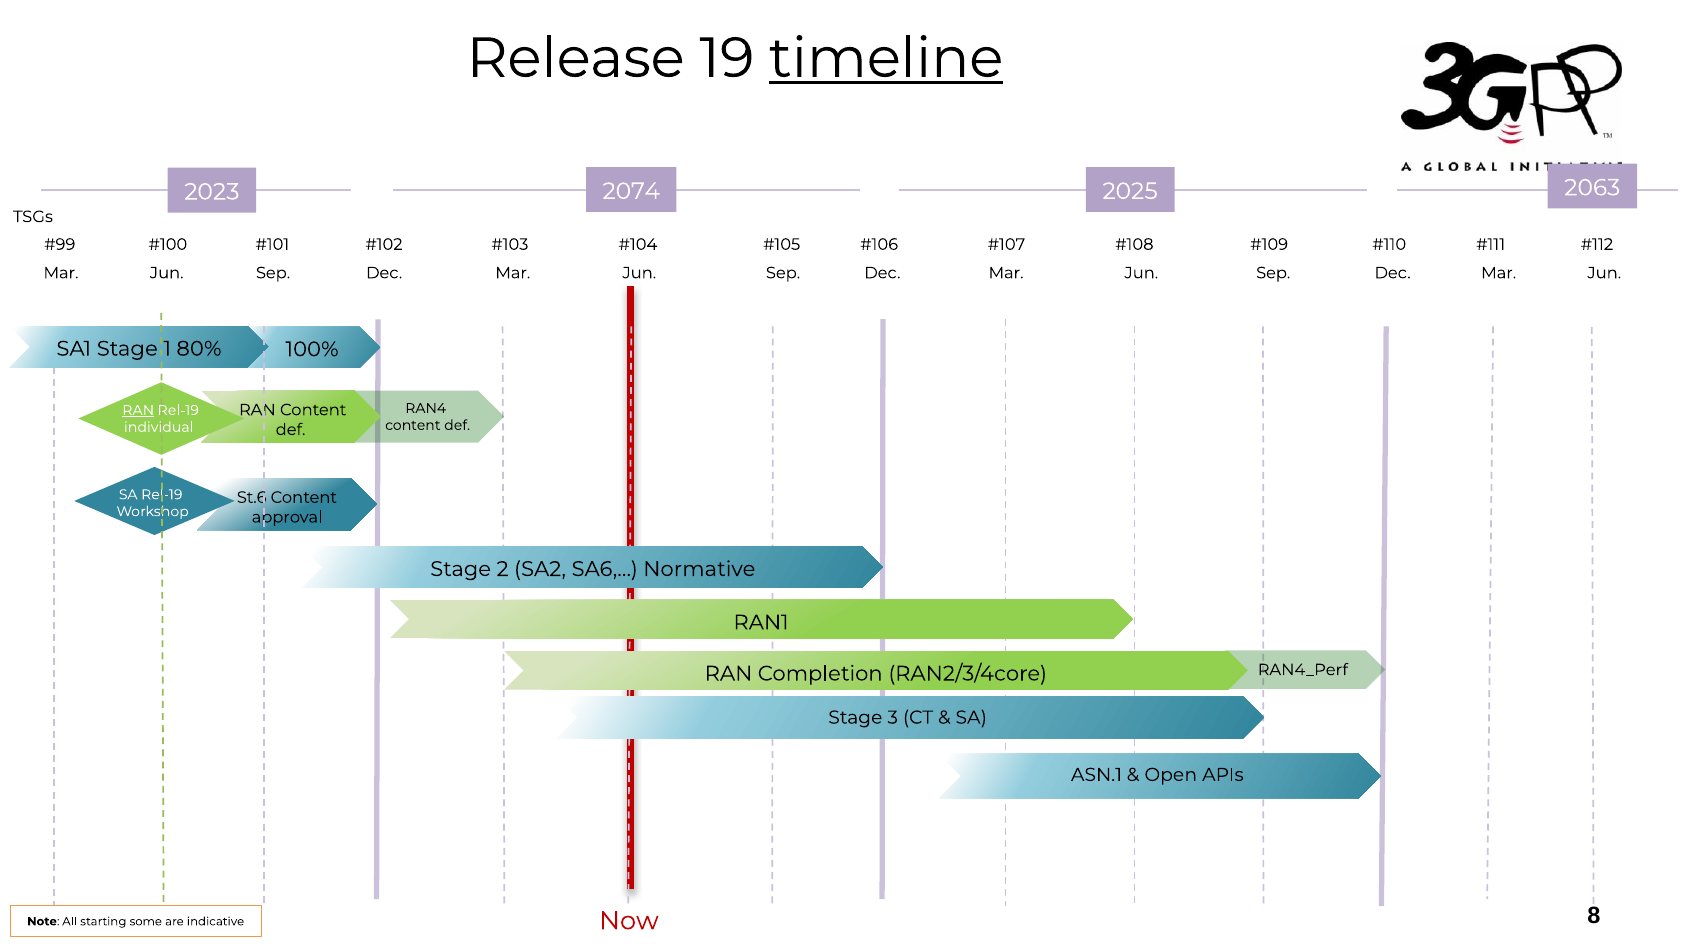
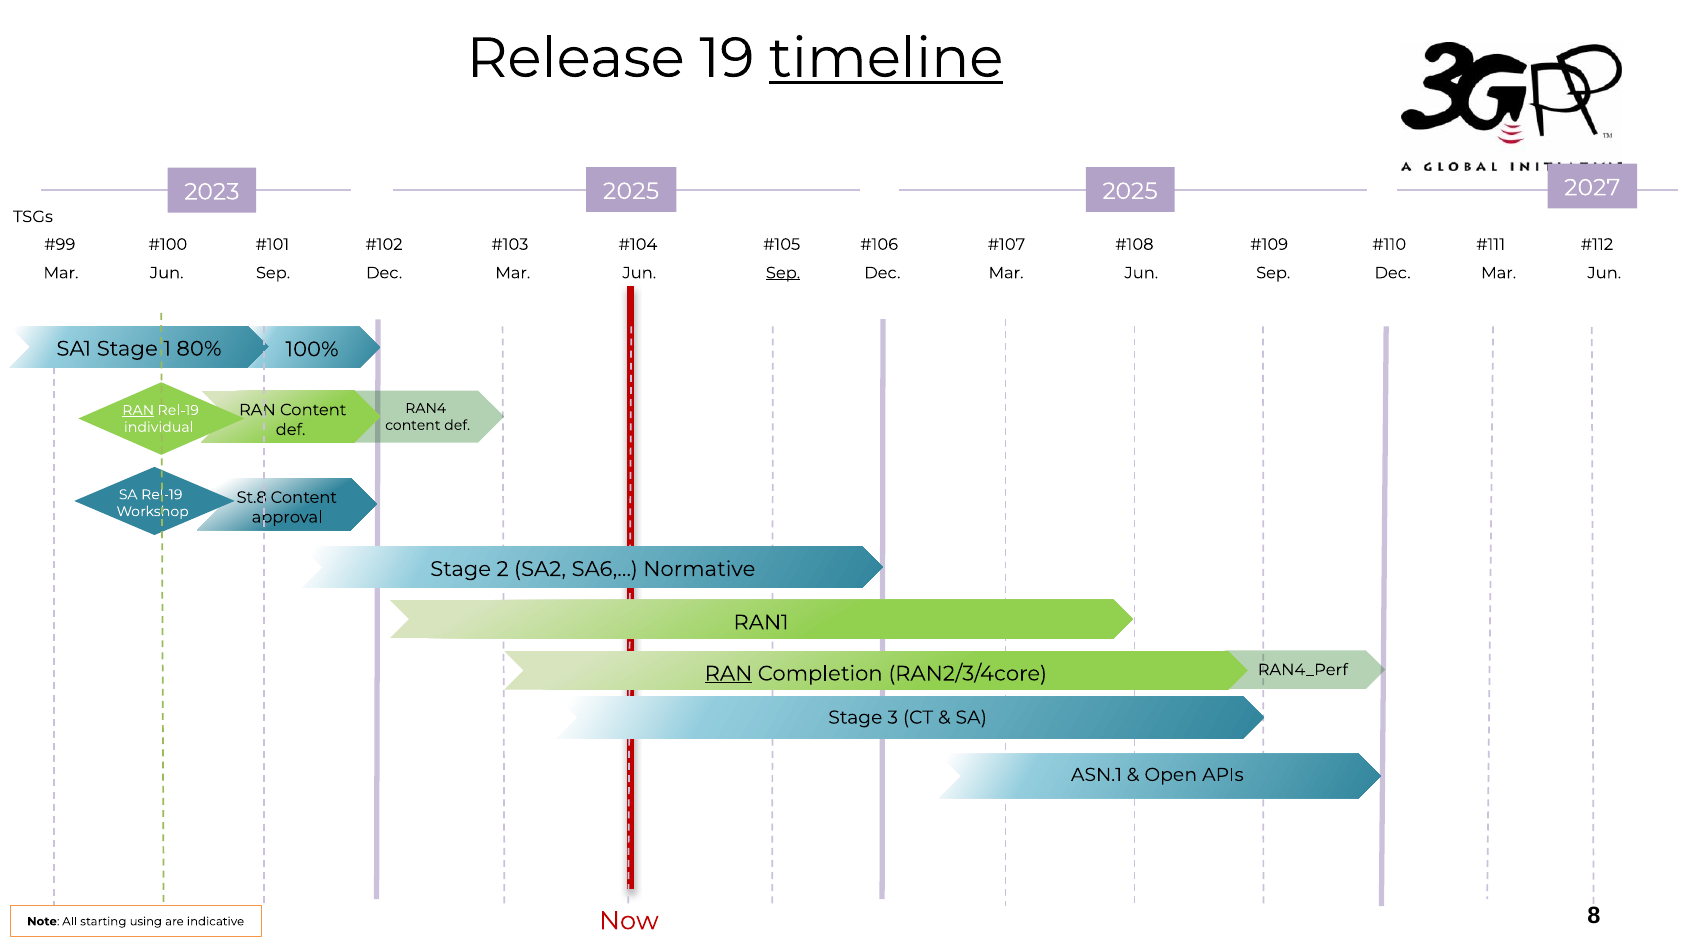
2063: 2063 -> 2027 (1592, 188)
2074: 2074 -> 2025 (631, 191)
Sep underline: none -> present (783, 273)
St.6: St.6 -> St.8 (252, 497)
RAN underline: none -> present (728, 673)
some: some -> using (146, 921)
